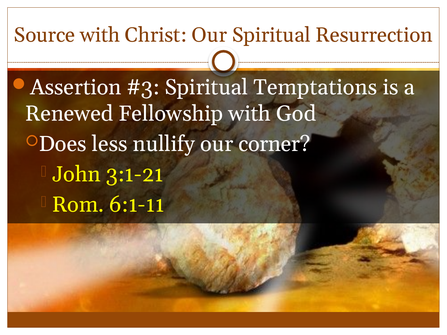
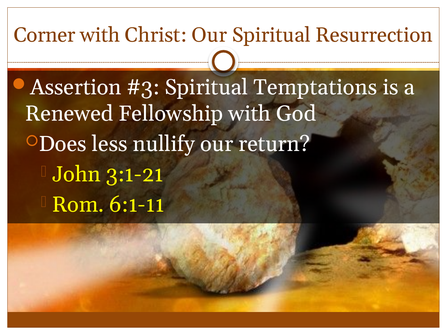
Source: Source -> Corner (45, 35)
corner: corner -> return (274, 144)
